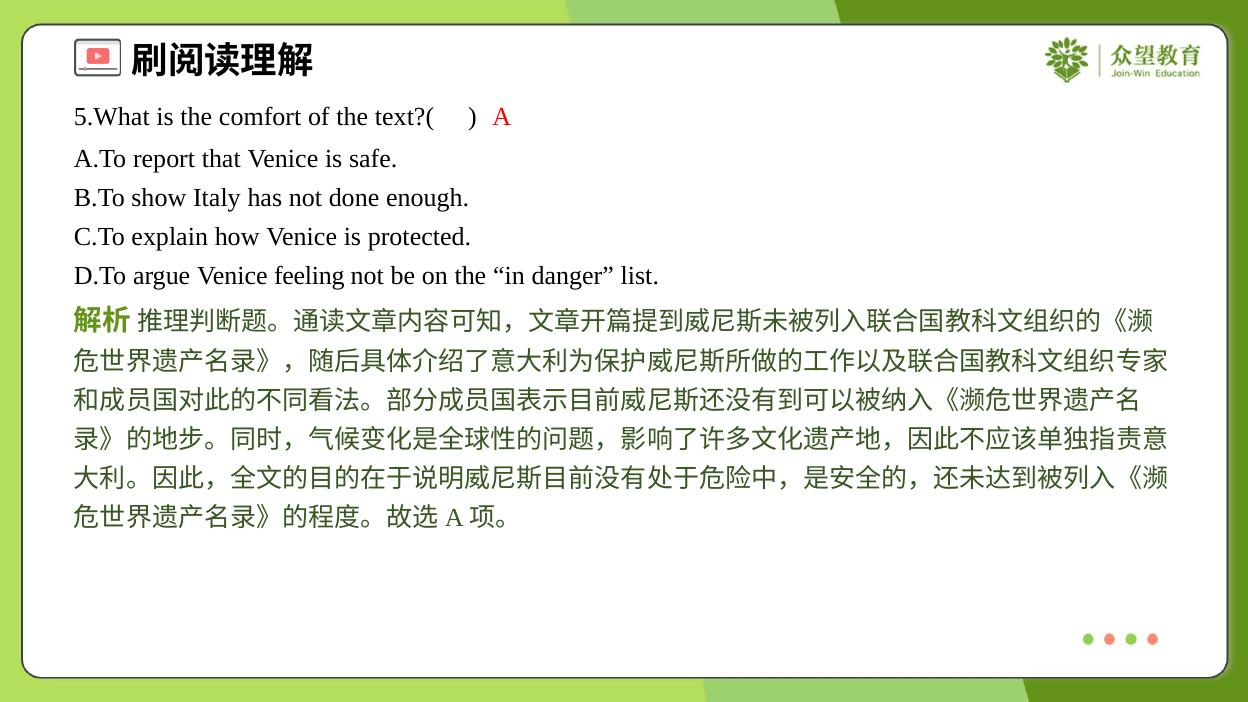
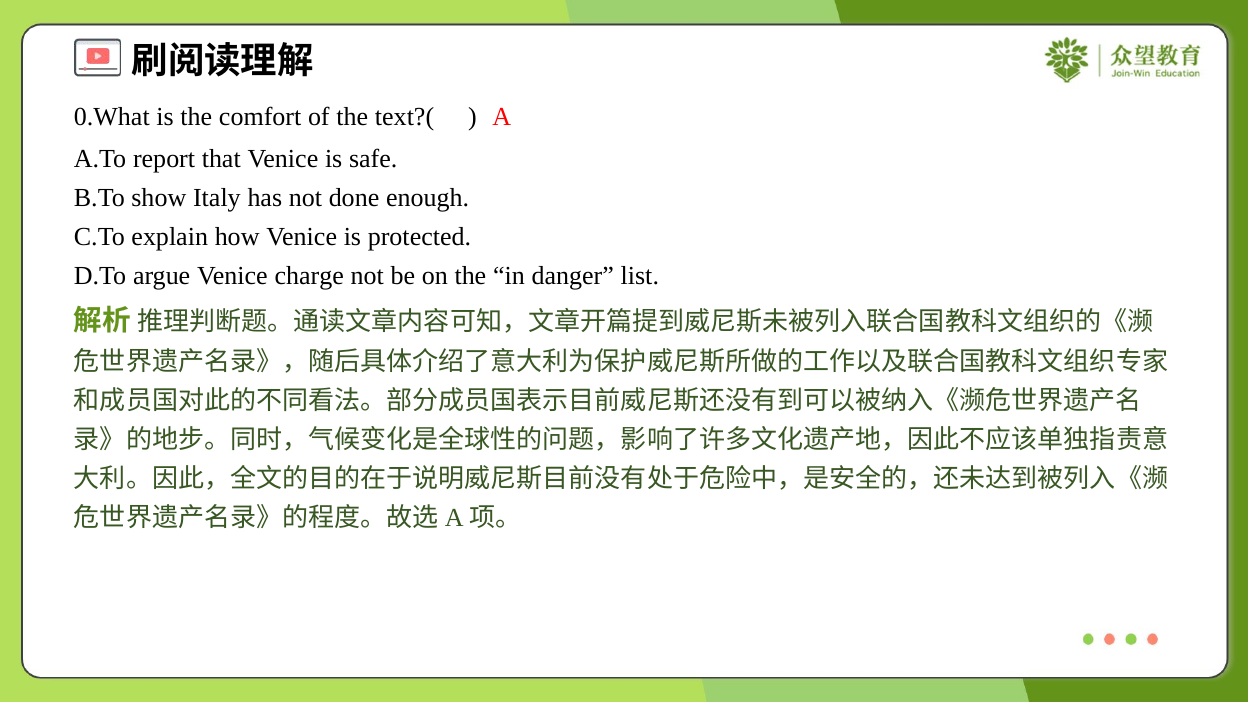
5.What: 5.What -> 0.What (112, 117)
feeling: feeling -> charge (309, 276)
